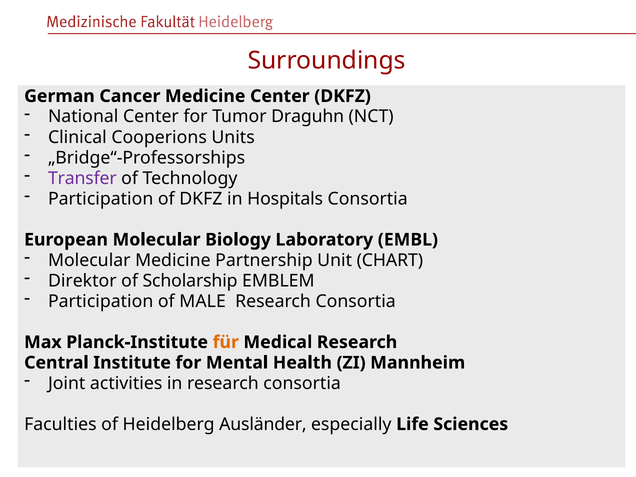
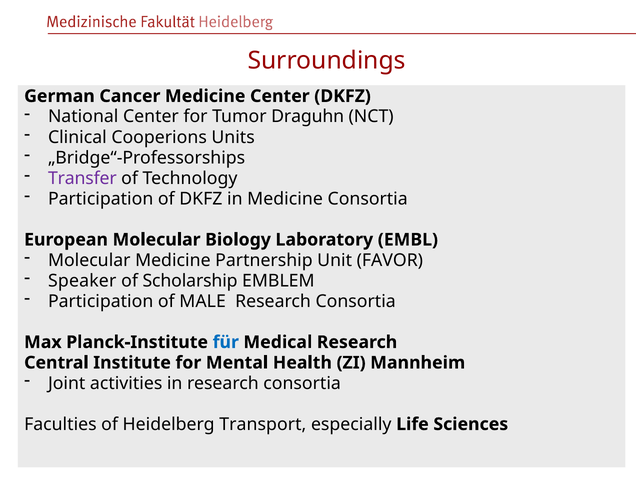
in Hospitals: Hospitals -> Medicine (285, 199)
CHART: CHART -> FAVOR (390, 260)
Direktor: Direktor -> Speaker (82, 281)
für colour: orange -> blue (226, 342)
Ausländer: Ausländer -> Transport (263, 424)
